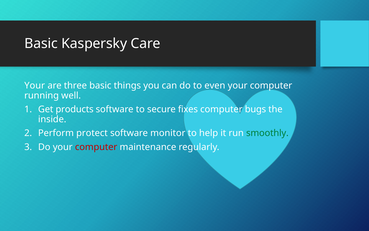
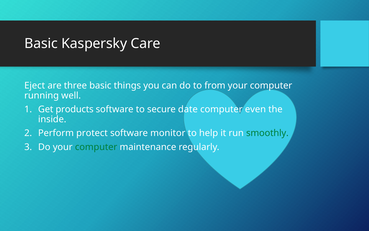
Your: Your -> Eject (35, 85)
even: even -> from (215, 85)
fixes: fixes -> date (188, 109)
bugs: bugs -> even (255, 109)
computer colour: red -> green (96, 147)
